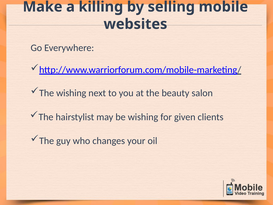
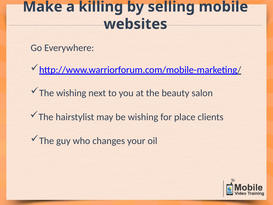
given: given -> place (185, 117)
